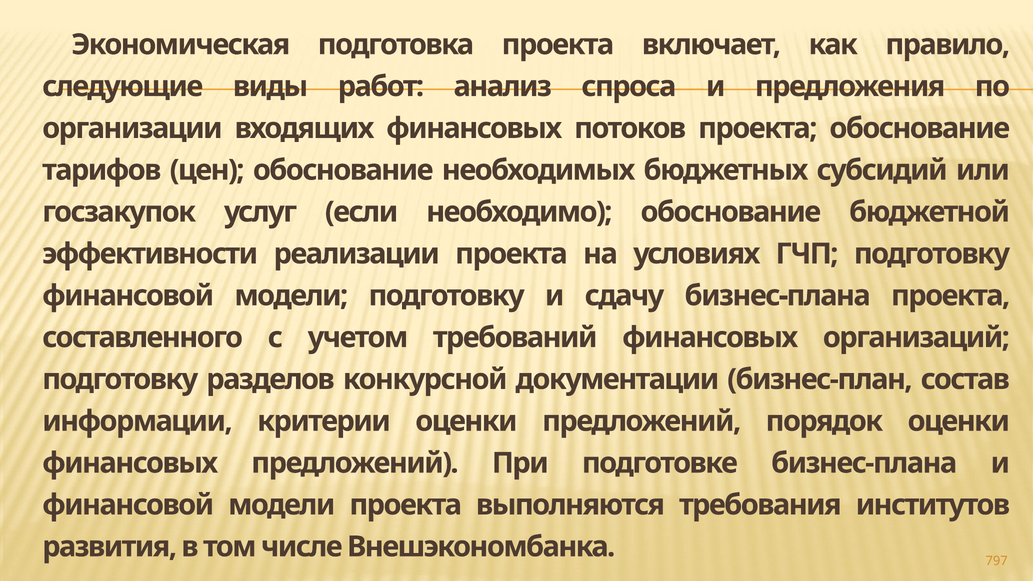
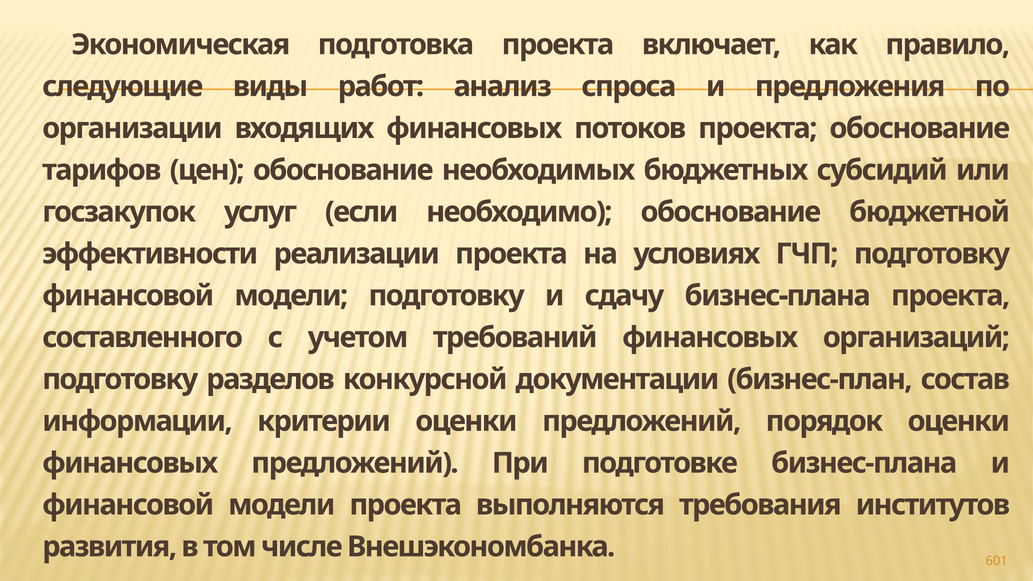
797: 797 -> 601 (997, 561)
